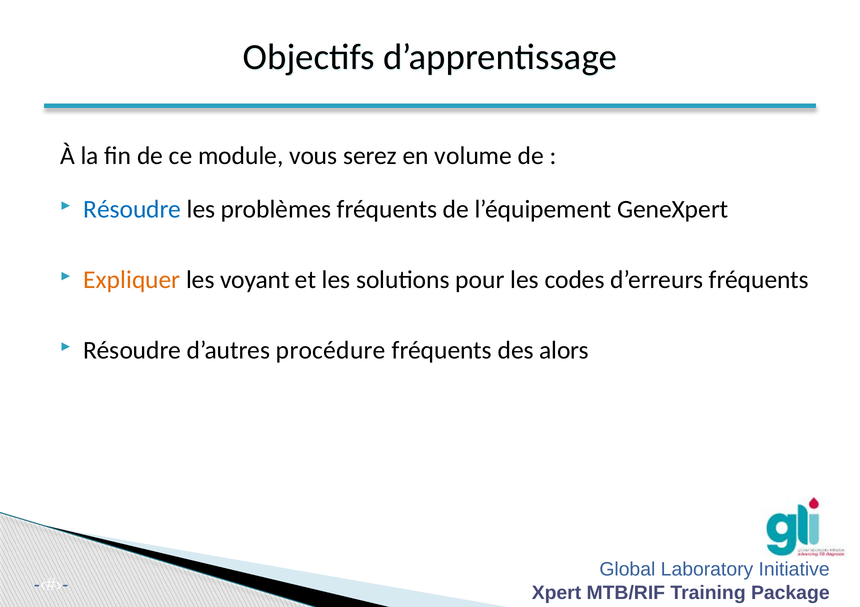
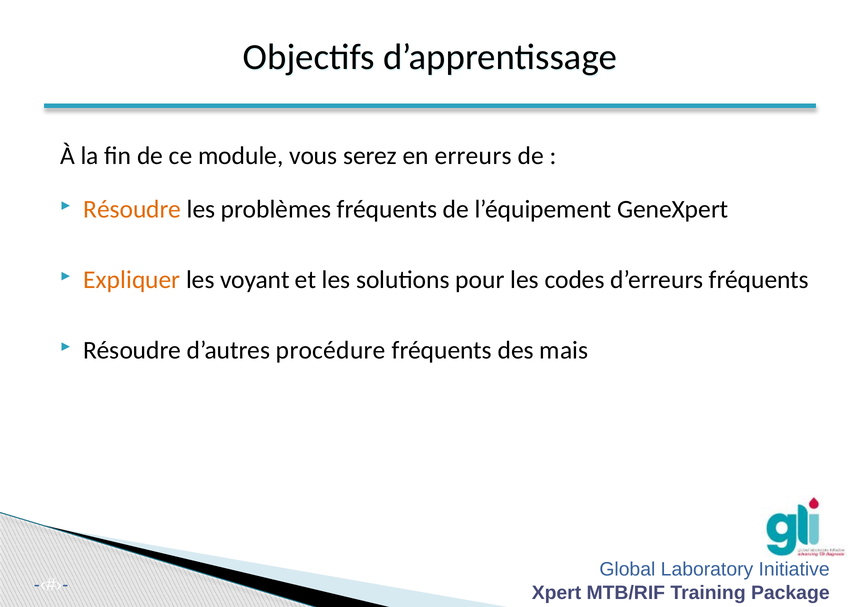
volume: volume -> erreurs (473, 156)
Résoudre colour: blue -> orange (132, 209)
alors: alors -> mais (564, 351)
